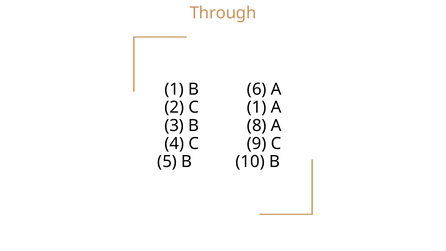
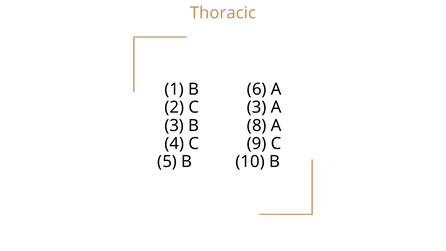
Through: Through -> Thoracic (223, 13)
C 1: 1 -> 3 (257, 107)
